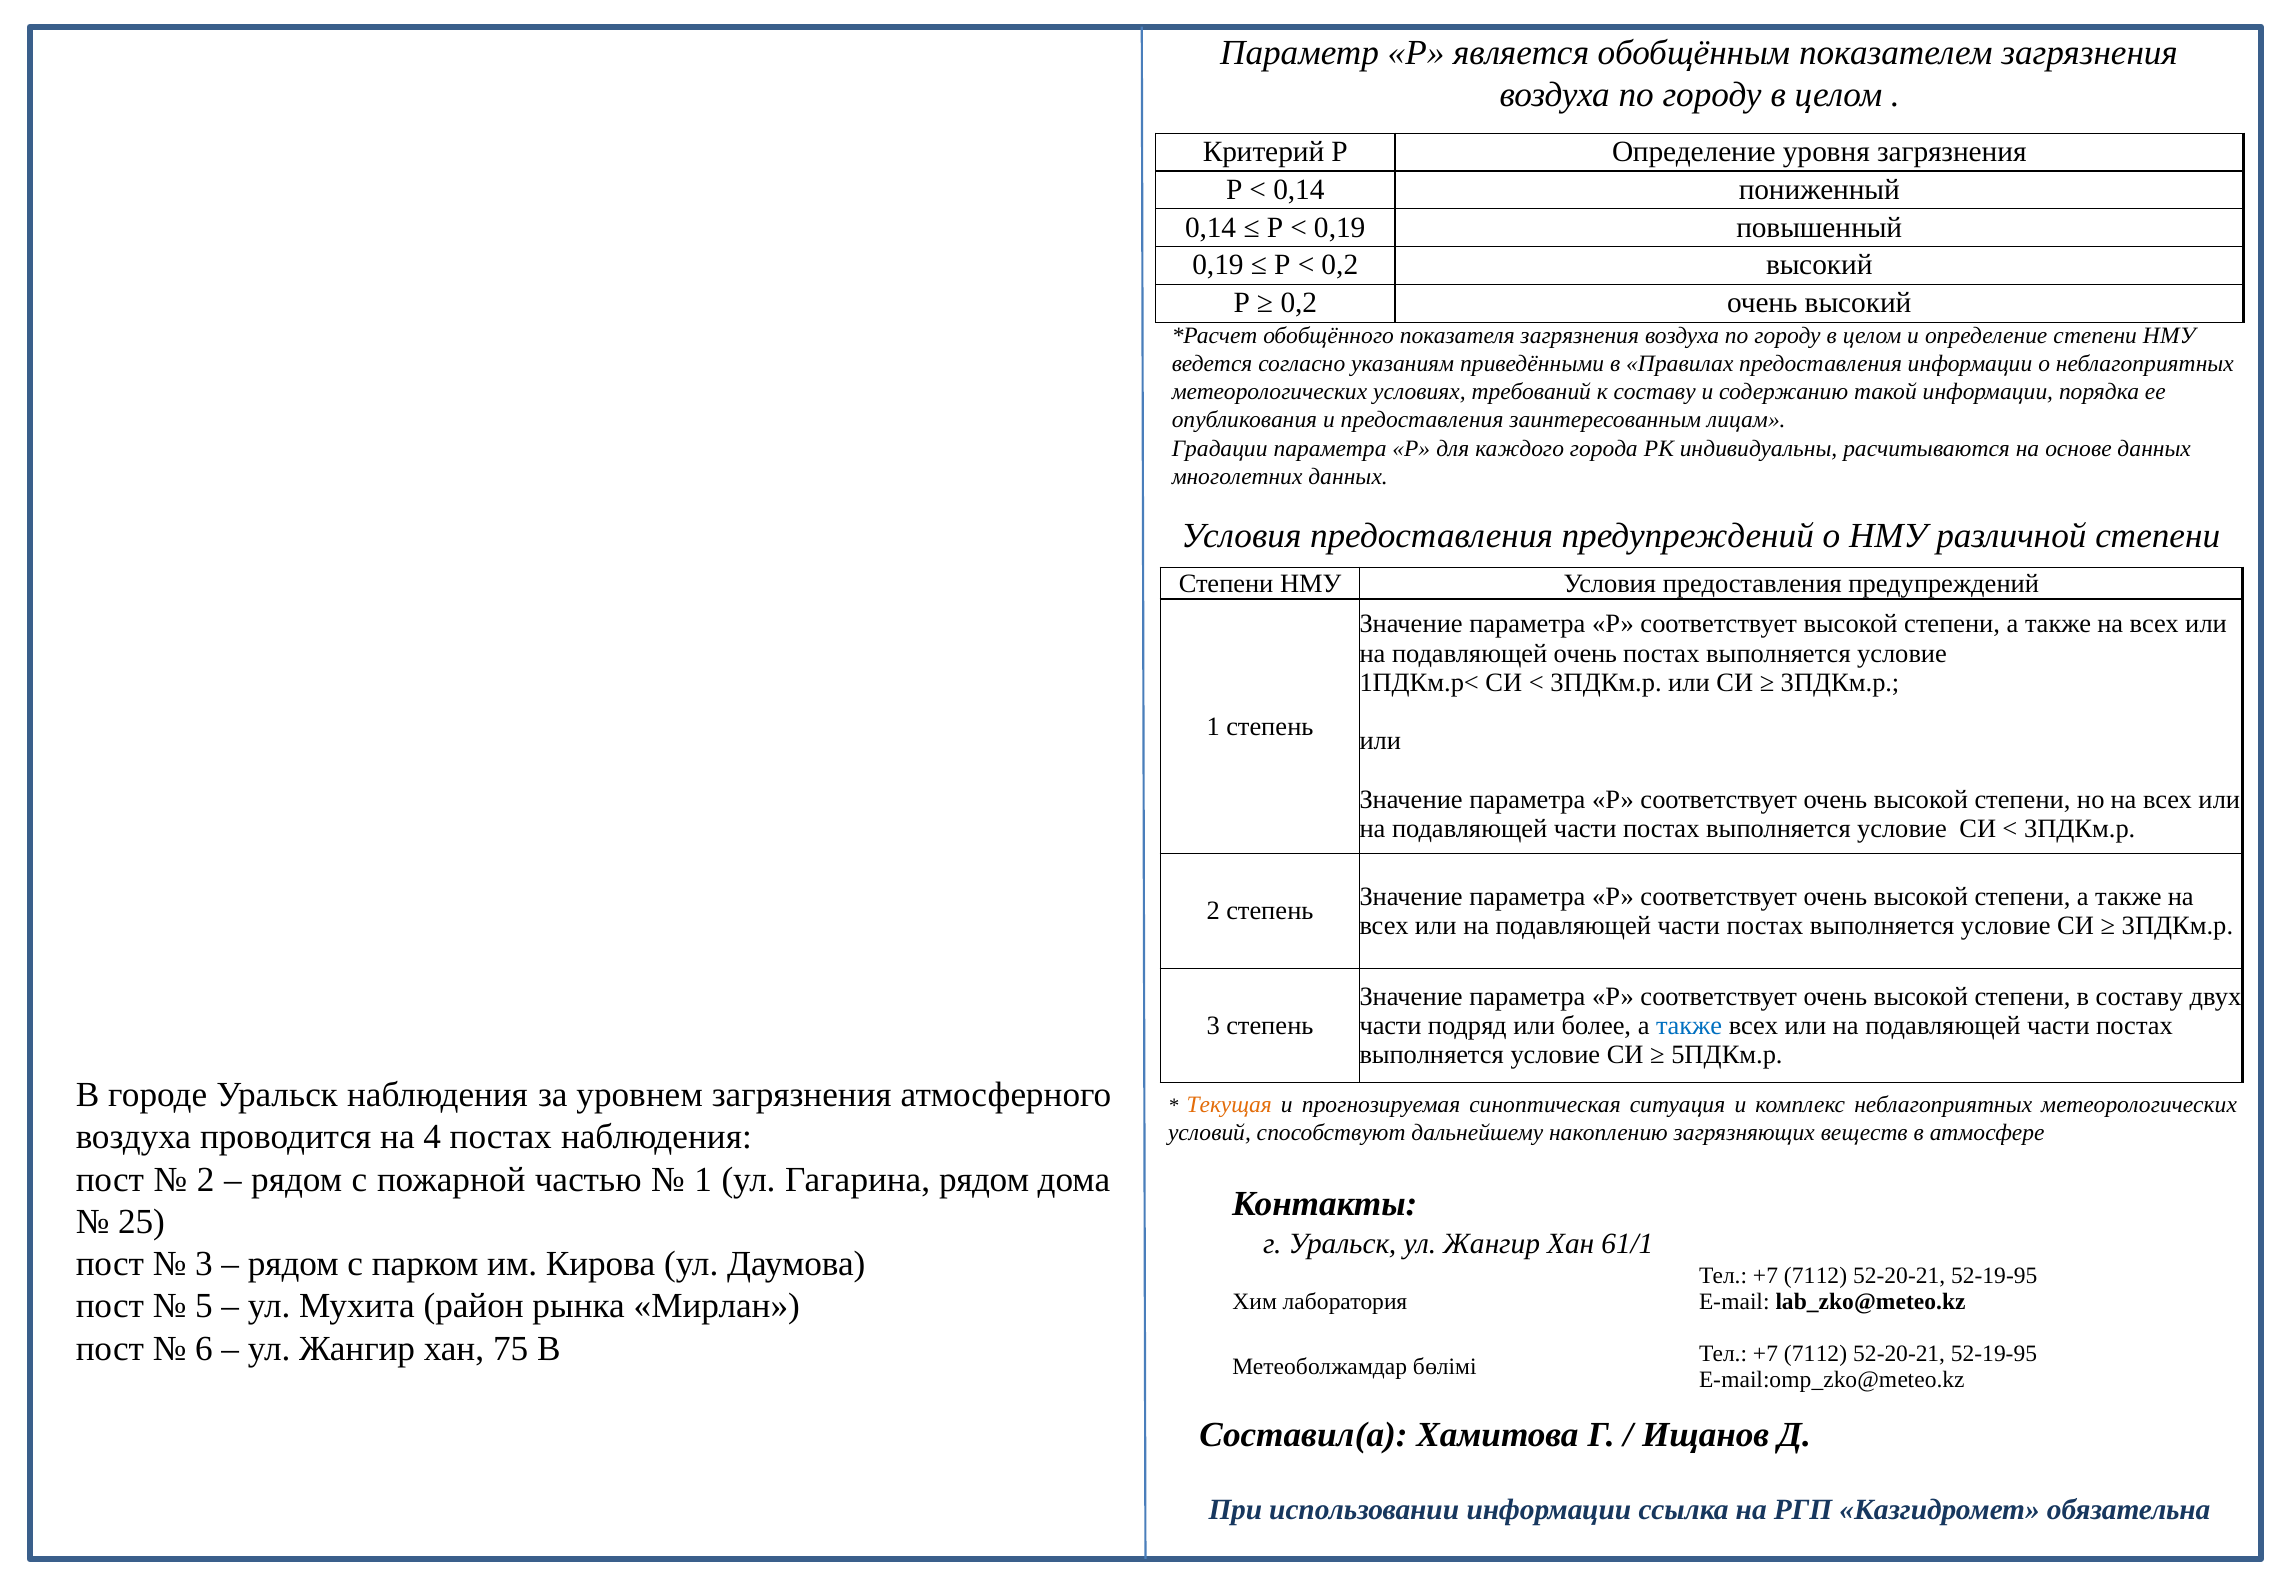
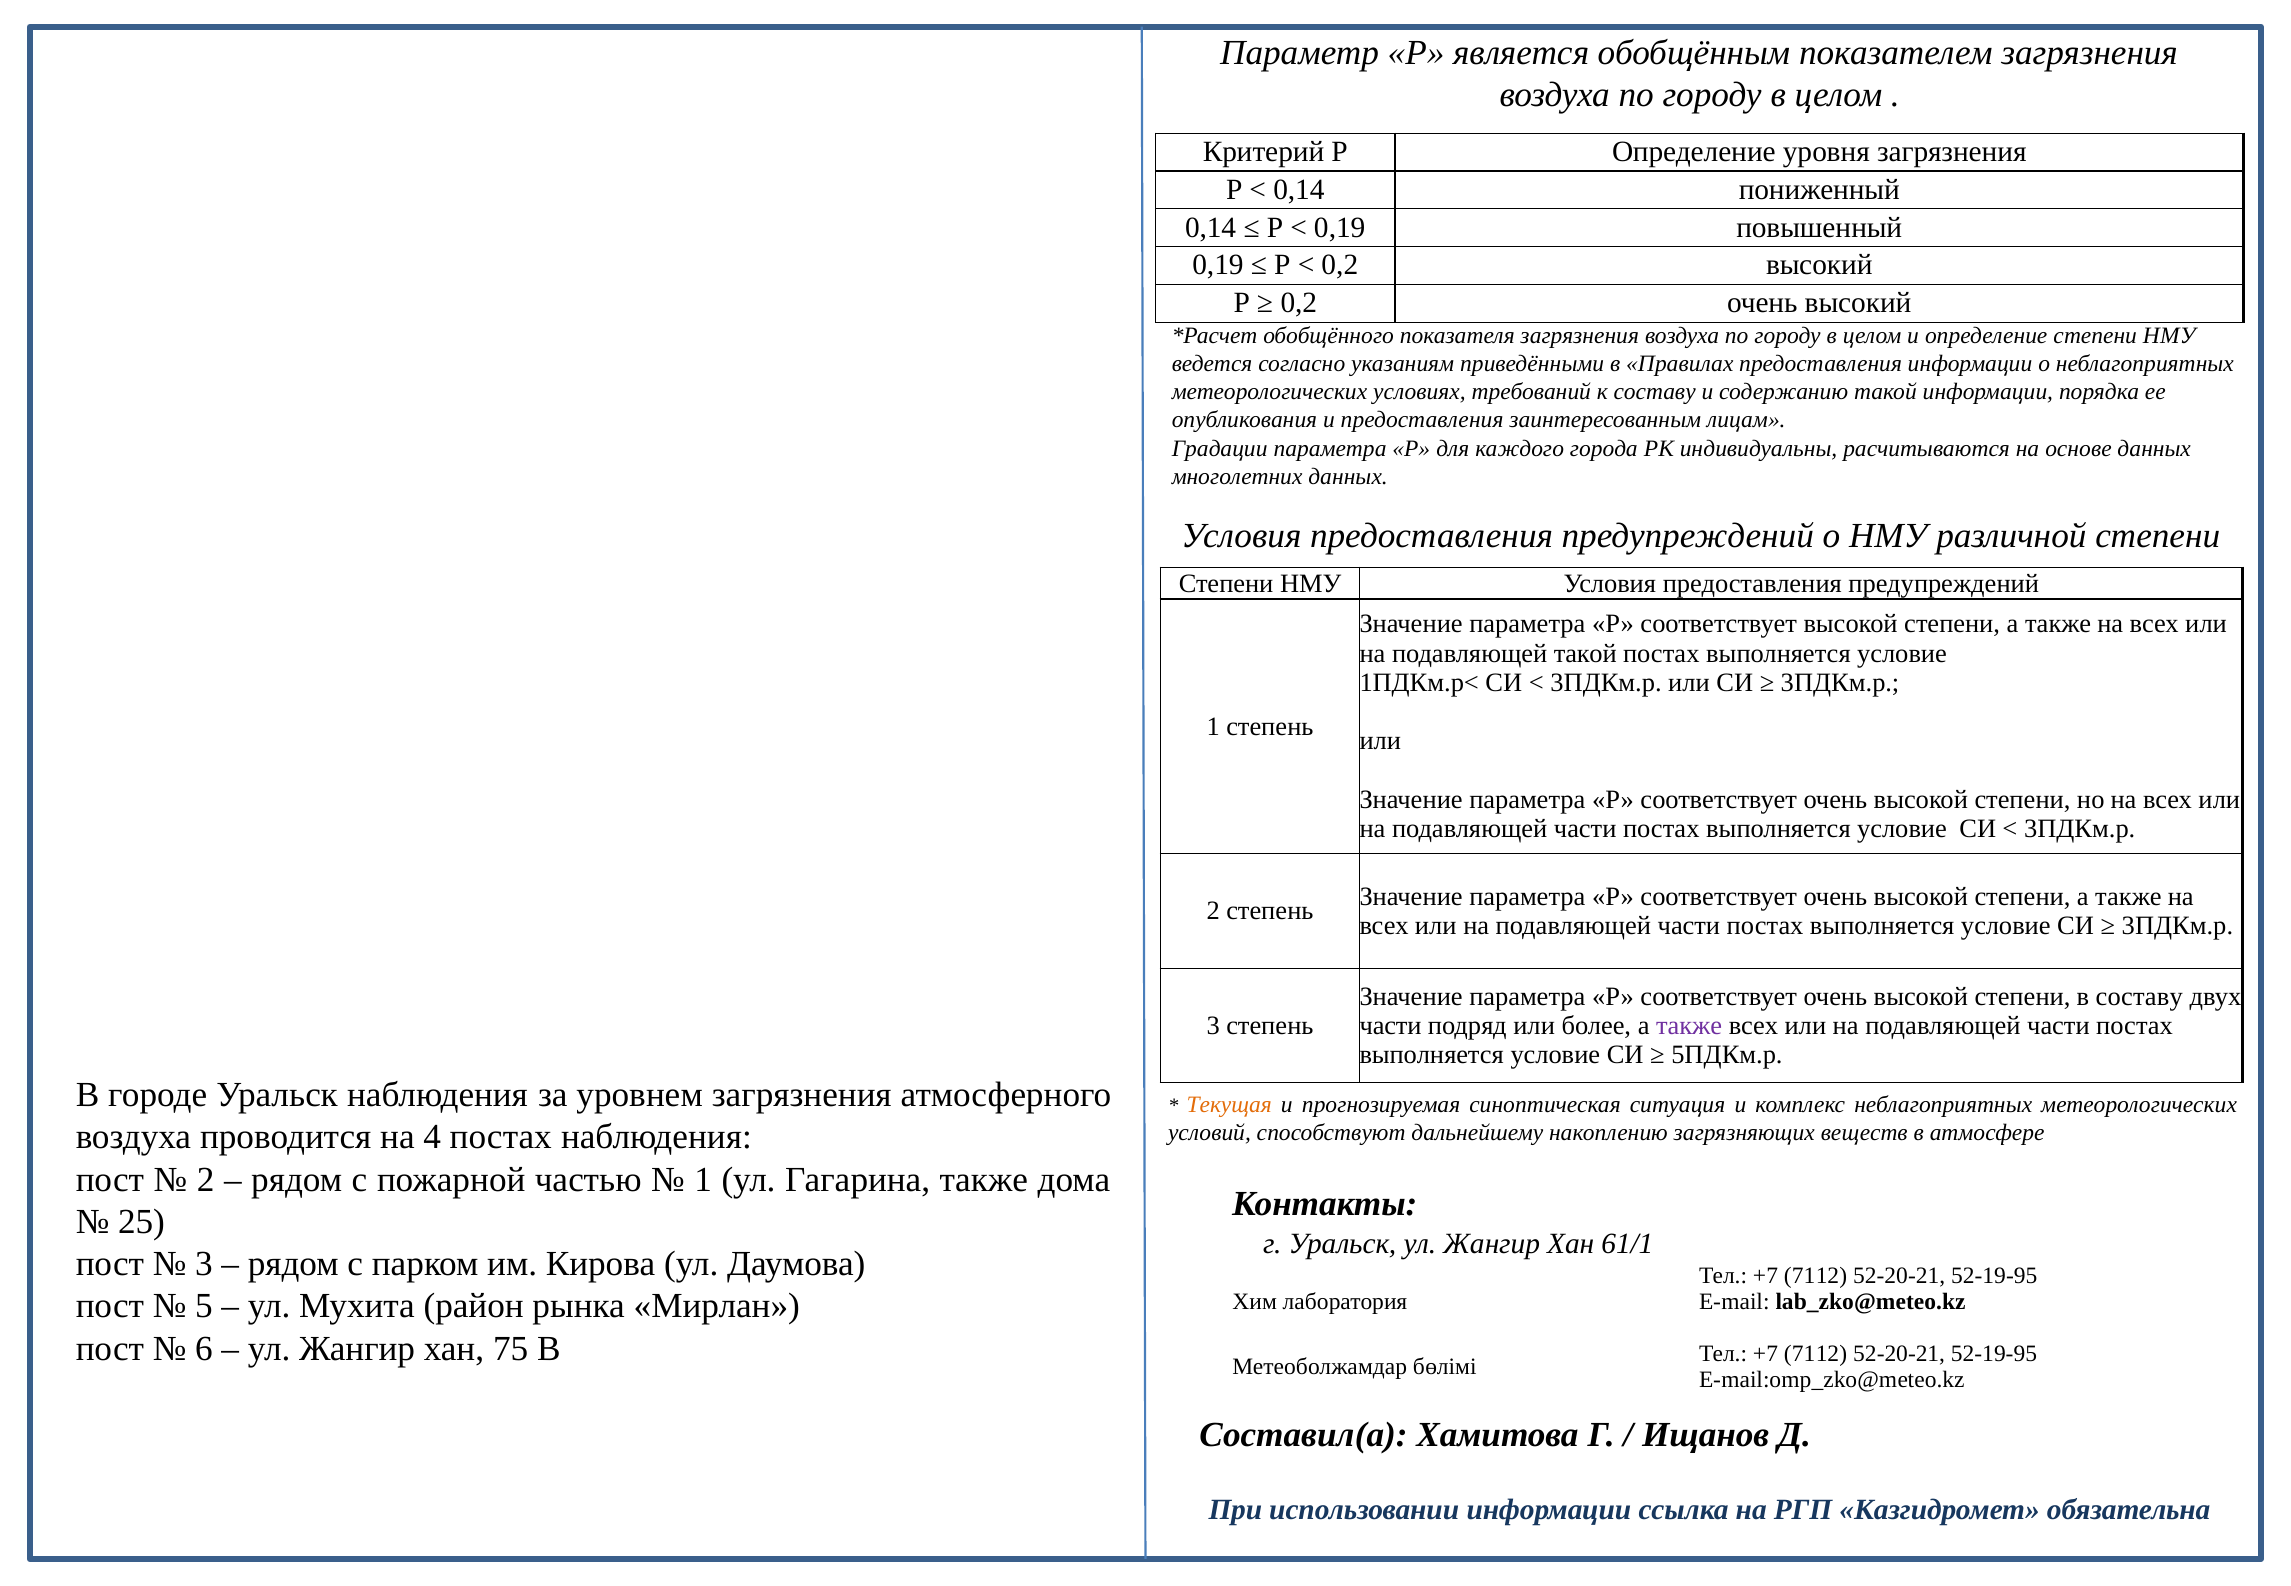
подавляющей очень: очень -> такой (1585, 653)
также colour: blue -> purple (1689, 1026)
Гагарина рядом: рядом -> также (984, 1179)
